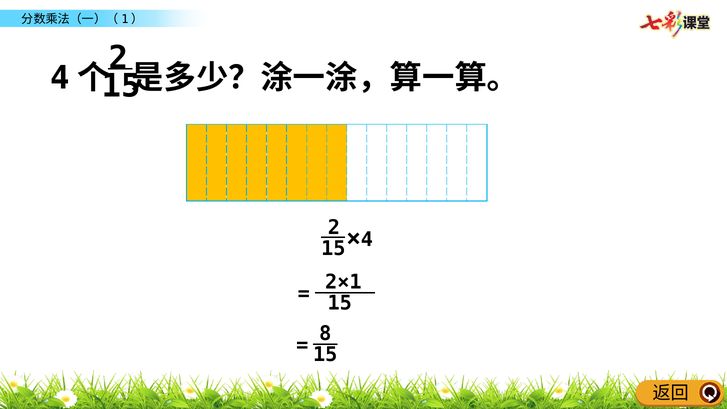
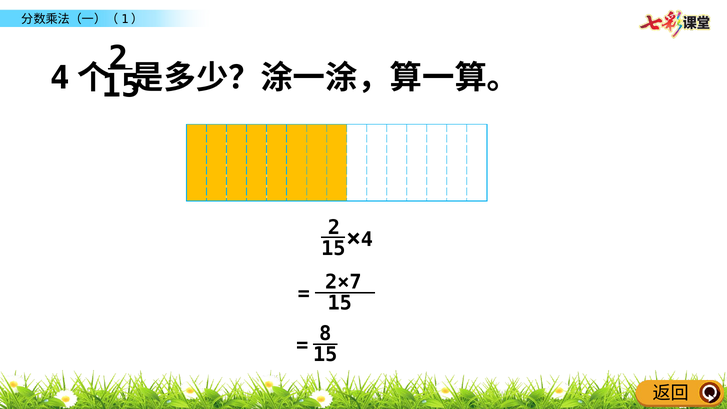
2×1: 2×1 -> 2×7 (343, 282)
